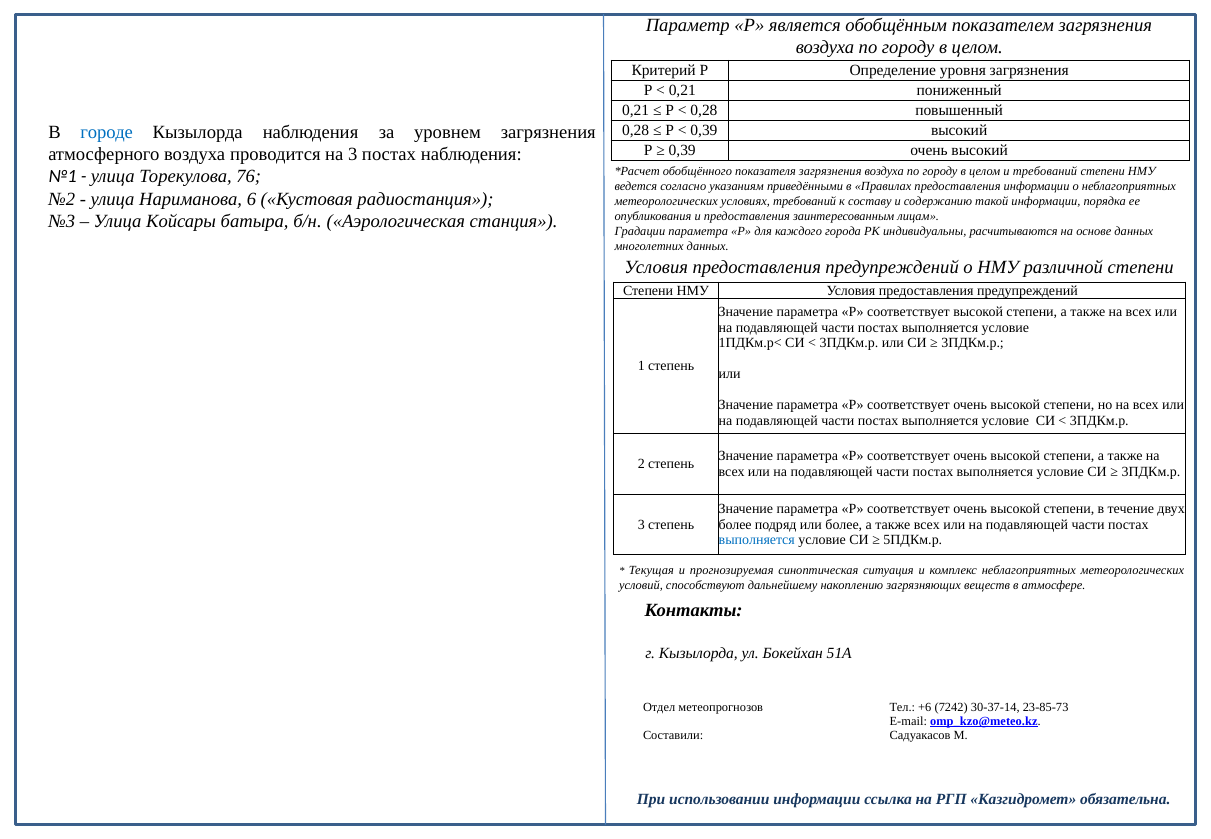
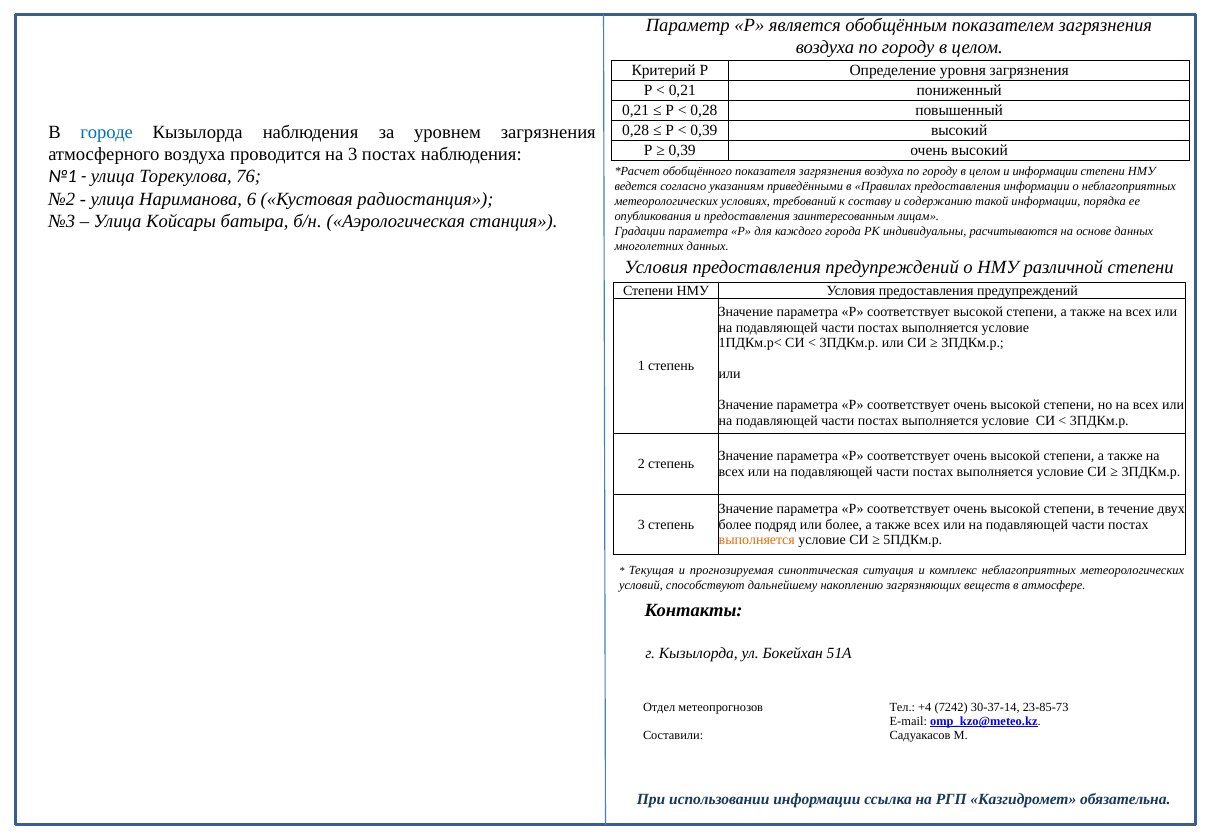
и требований: требований -> информации (1045, 172)
выполняется colour: blue -> orange (757, 540)
+6: +6 -> +4 (925, 707)
